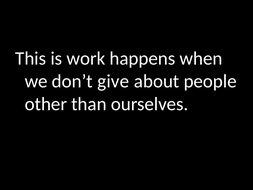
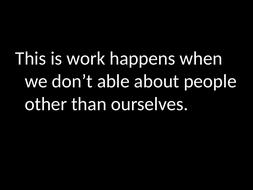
give: give -> able (113, 81)
